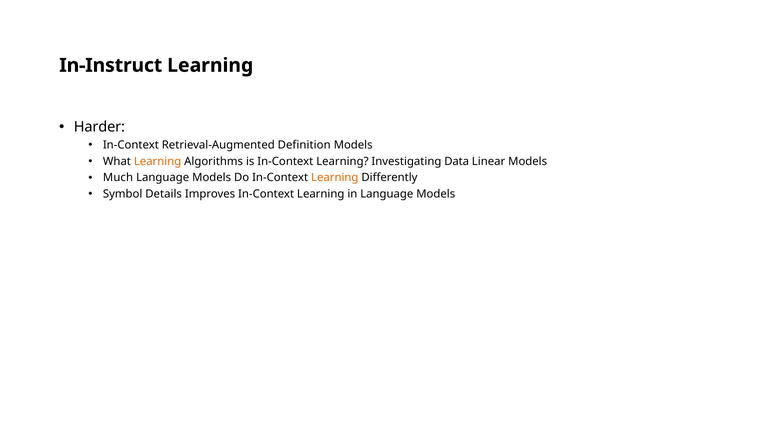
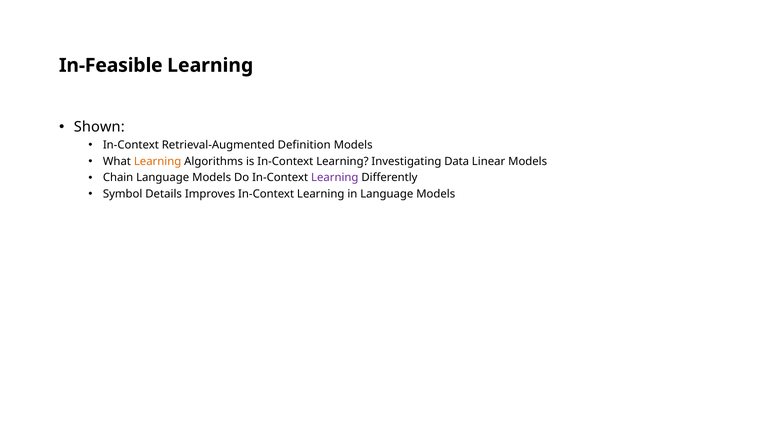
In-Instruct: In-Instruct -> In-Feasible (111, 65)
Harder: Harder -> Shown (99, 127)
Much: Much -> Chain (118, 178)
Learning colour: orange -> purple (335, 178)
